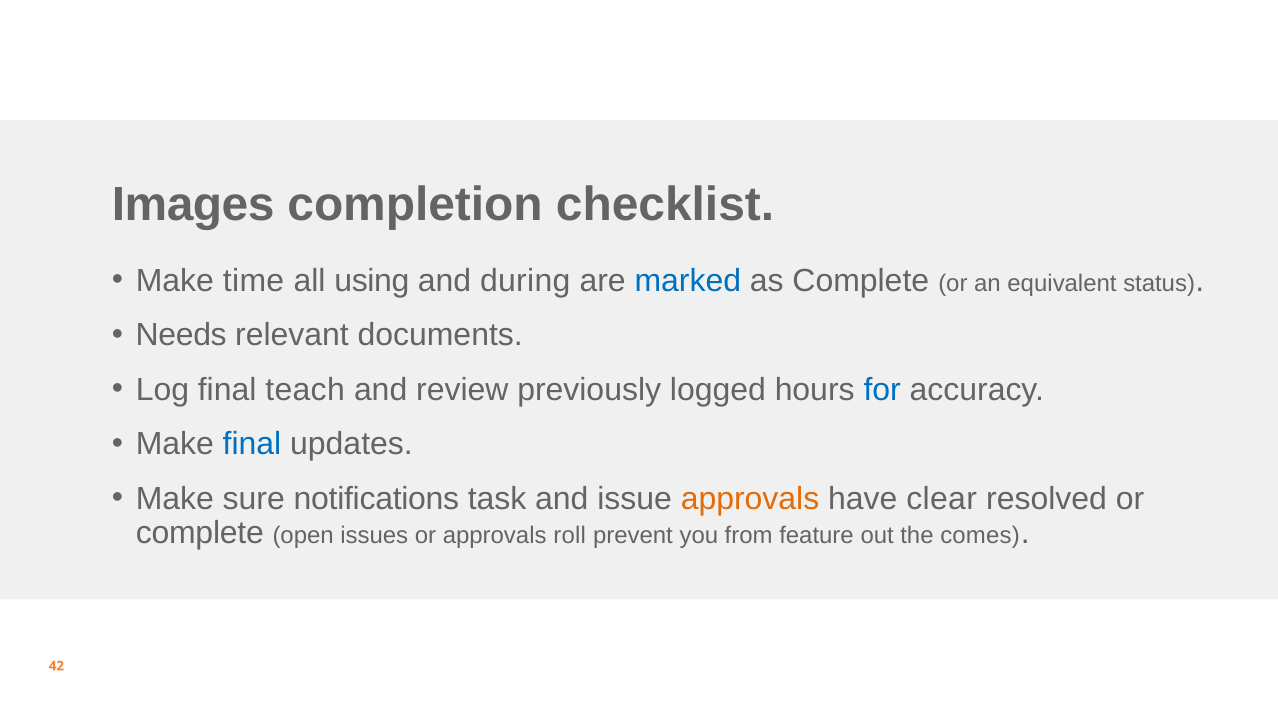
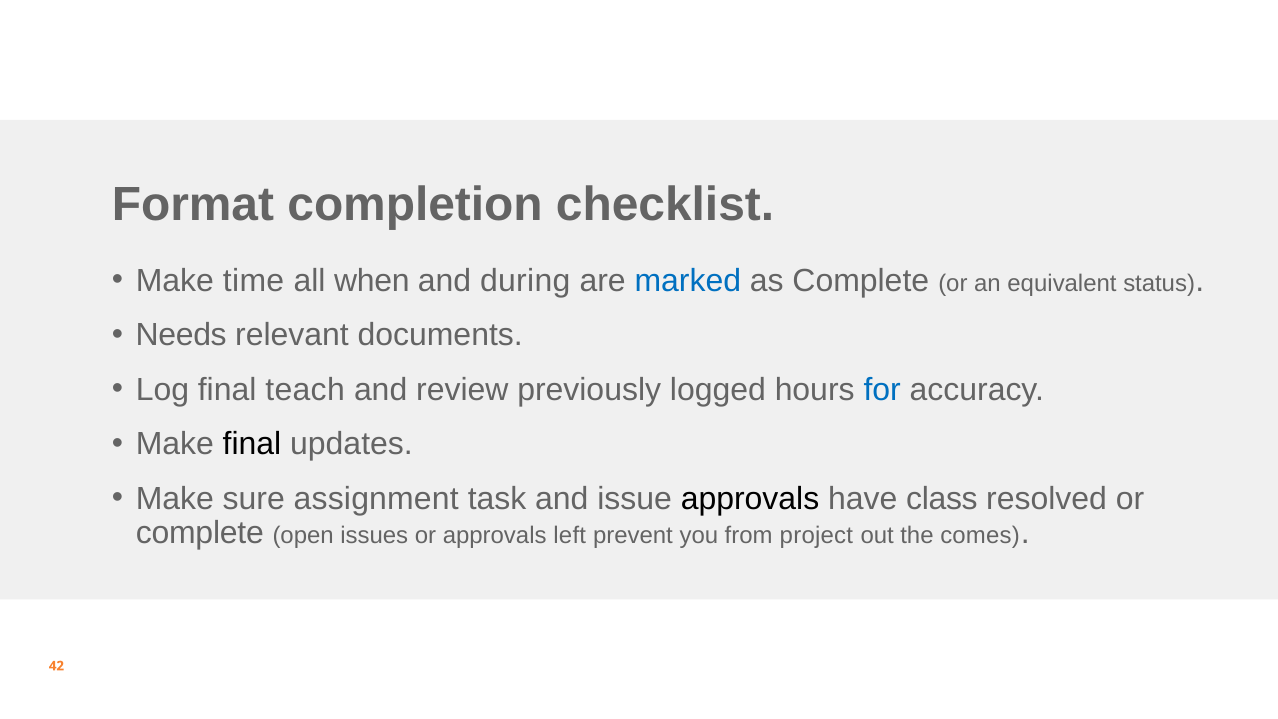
Images: Images -> Format (193, 204)
using: using -> when (372, 281)
final colour: blue -> black (252, 444)
notifications: notifications -> assignment (376, 498)
approvals colour: orange -> black (750, 498)
clear: clear -> class (942, 498)
roll: roll -> left (570, 536)
feature: feature -> project (816, 536)
